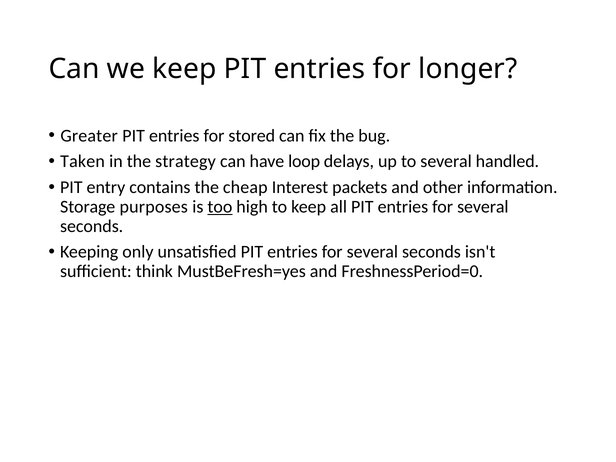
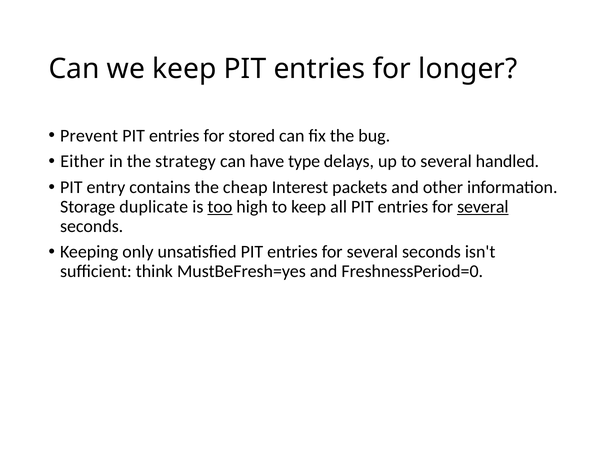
Greater: Greater -> Prevent (89, 136)
Taken: Taken -> Either (83, 161)
loop: loop -> type (304, 161)
purposes: purposes -> duplicate (154, 207)
several underline: none -> present (483, 207)
